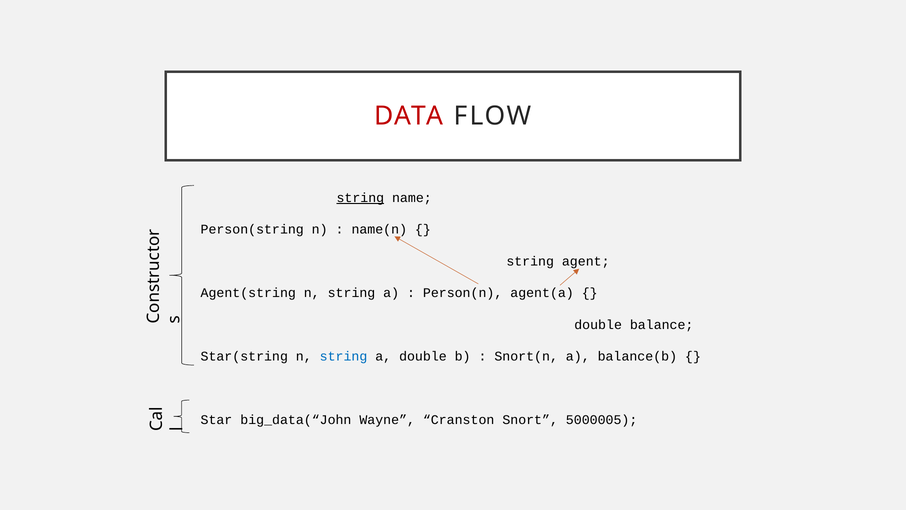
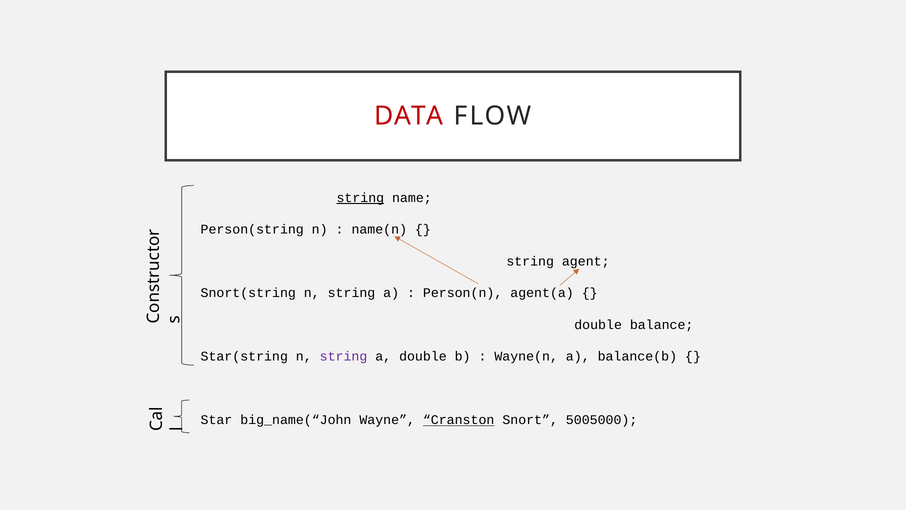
Agent(string: Agent(string -> Snort(string (248, 293)
string colour: blue -> purple (344, 356)
Snort(n: Snort(n -> Wayne(n (526, 356)
big_data(“John: big_data(“John -> big_name(“John (296, 420)
Cranston underline: none -> present (459, 420)
5000005: 5000005 -> 5005000 (602, 420)
